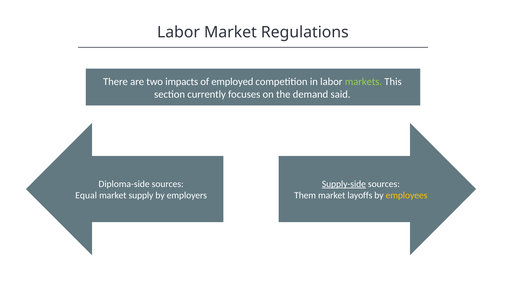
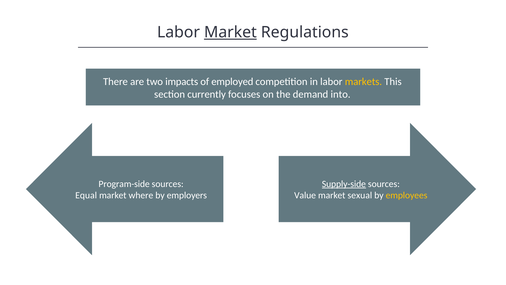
Market underline: none -> present (230, 32)
markets colour: light green -> yellow (363, 81)
said: said -> into (341, 94)
Diploma-side: Diploma-side -> Program-side (124, 184)
supply: supply -> where (141, 195)
Them: Them -> Value (305, 195)
layoffs: layoffs -> sexual (360, 195)
